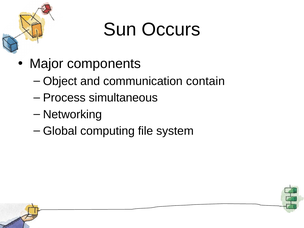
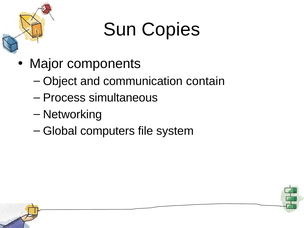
Occurs: Occurs -> Copies (171, 29)
computing: computing -> computers (108, 131)
